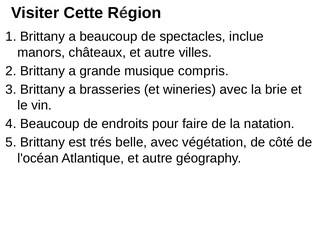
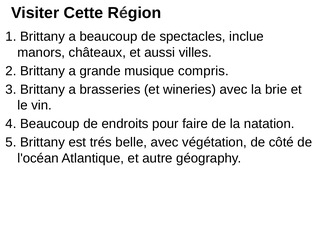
châteaux et autre: autre -> aussi (160, 52)
